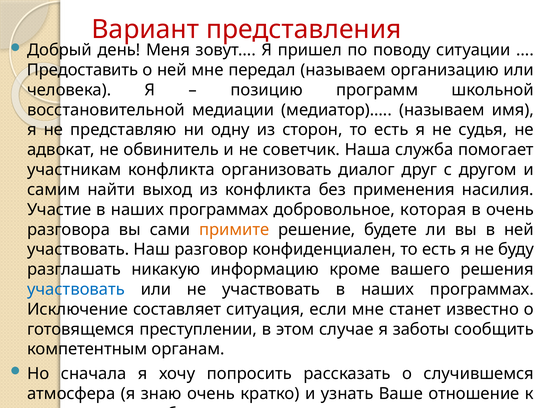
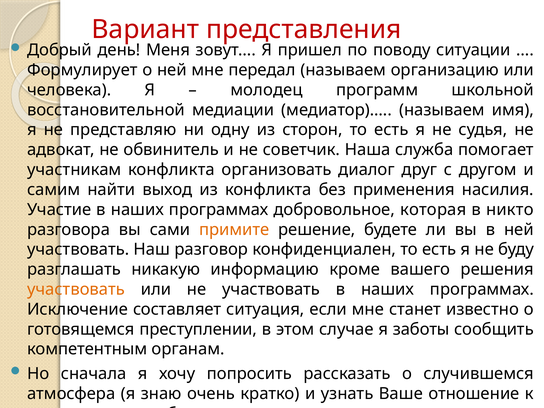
Предоставить: Предоставить -> Формулирует (82, 70)
позицию: позицию -> молодец (266, 90)
в очень: очень -> никто (510, 210)
участвовать colour: blue -> orange (76, 289)
